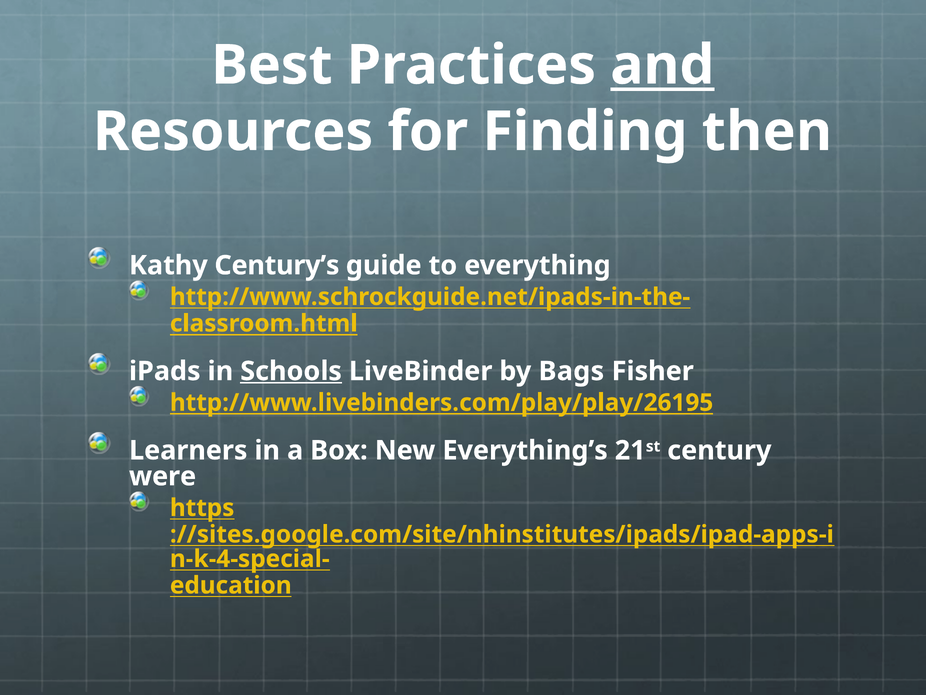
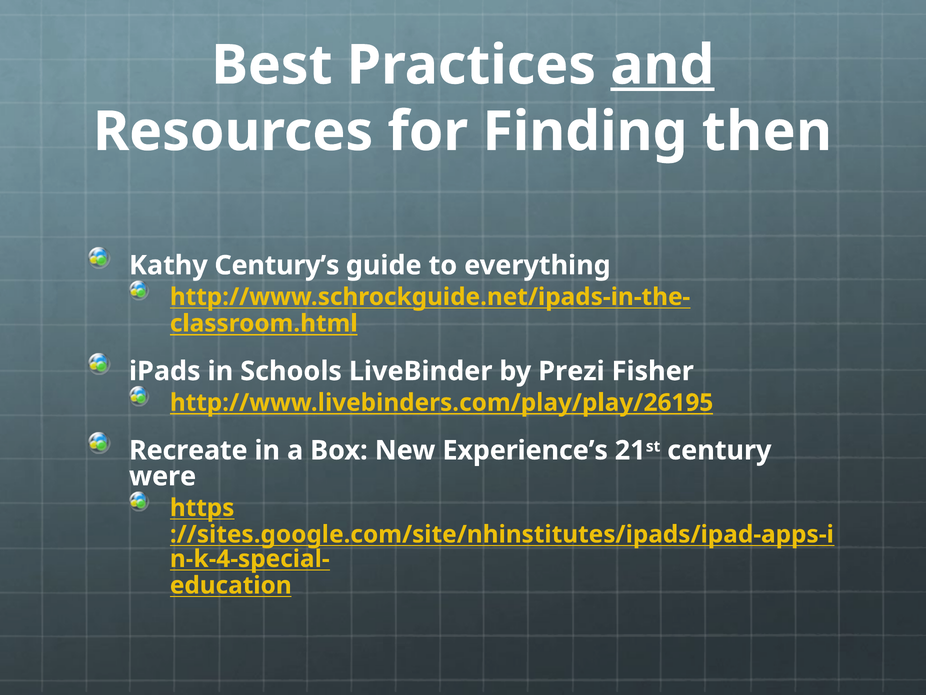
Schools underline: present -> none (291, 371)
Bags: Bags -> Prezi (571, 371)
Learners: Learners -> Recreate (188, 450)
Everything’s: Everything’s -> Experience’s (525, 450)
